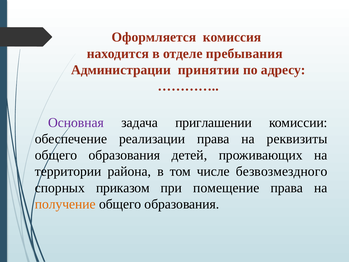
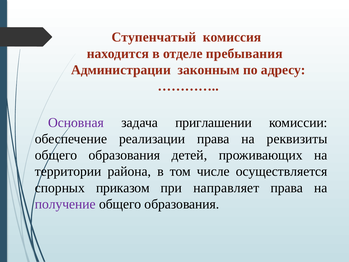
Оформляется: Оформляется -> Ступенчатый (154, 37)
принятии: принятии -> законным (209, 70)
безвозмездного: безвозмездного -> осуществляется (282, 171)
помещение: помещение -> направляет (226, 188)
получение colour: orange -> purple (65, 204)
